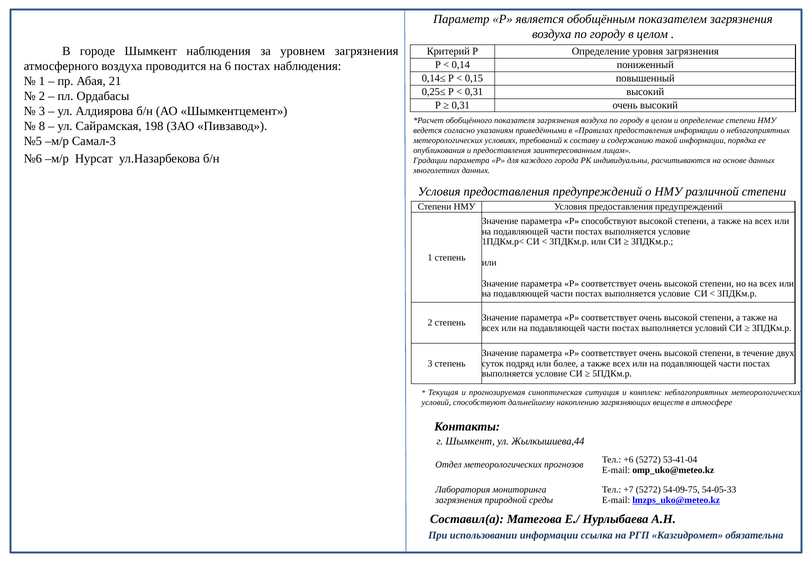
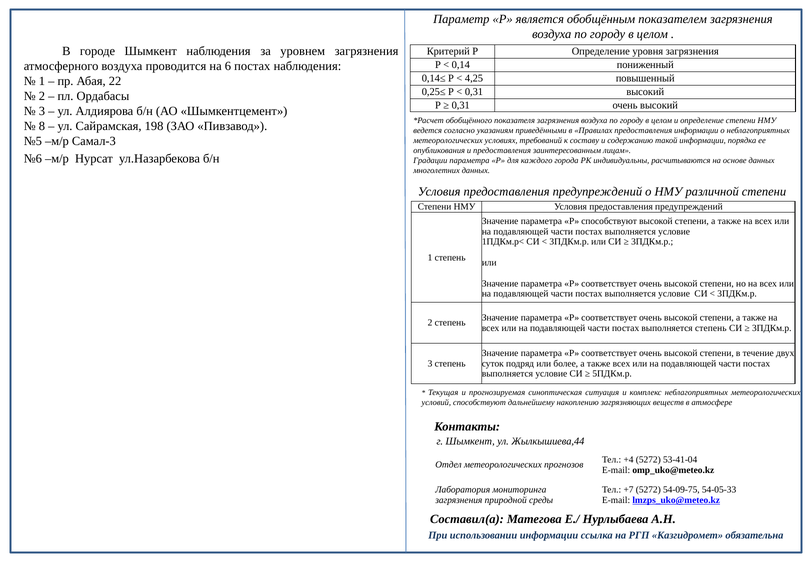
0,15: 0,15 -> 4,25 (474, 78)
21: 21 -> 22 (115, 81)
выполняется условий: условий -> степень (711, 328)
+6: +6 -> +4 (629, 460)
